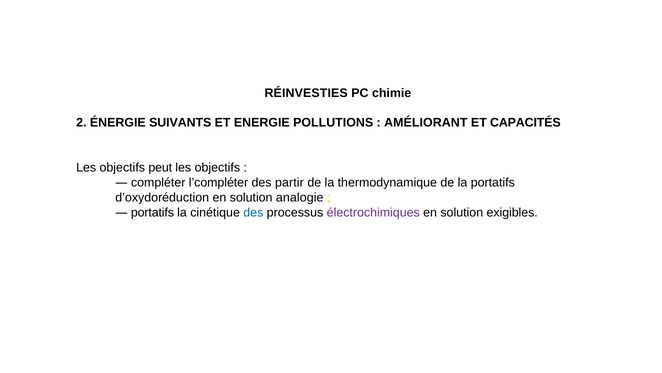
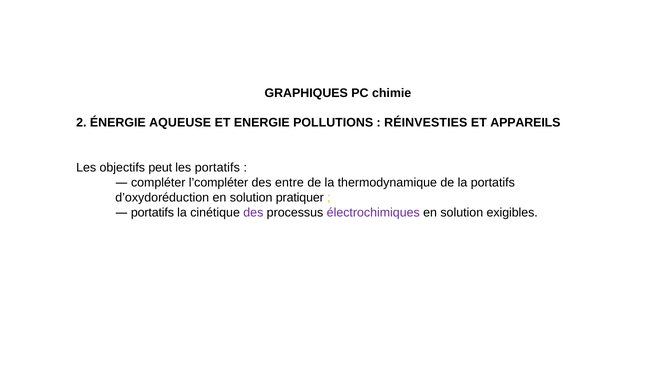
RÉINVESTIES: RÉINVESTIES -> GRAPHIQUES (306, 93)
SUIVANTS: SUIVANTS -> AQUEUSE (180, 123)
AMÉLIORANT: AMÉLIORANT -> RÉINVESTIES (426, 123)
CAPACITÉS: CAPACITÉS -> APPAREILS (525, 123)
objectifs: objectifs -> portatifs (217, 167)
partir: partir -> entre (289, 182)
analogie: analogie -> pratiquer (300, 197)
des colour: blue -> purple (253, 212)
